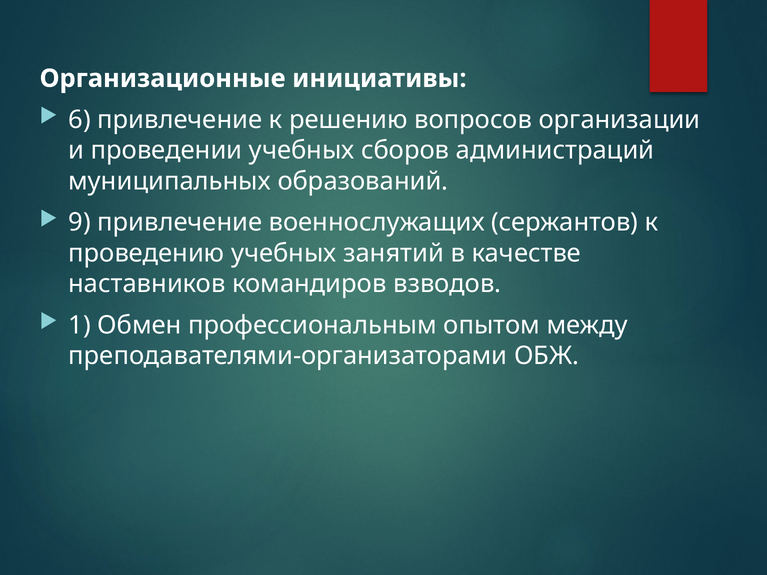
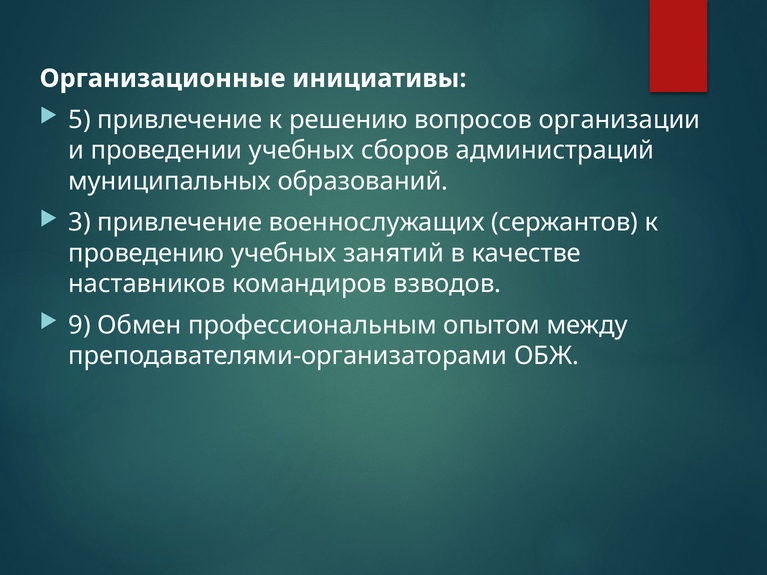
6: 6 -> 5 (80, 120)
9: 9 -> 3 (80, 223)
1: 1 -> 9 (80, 325)
